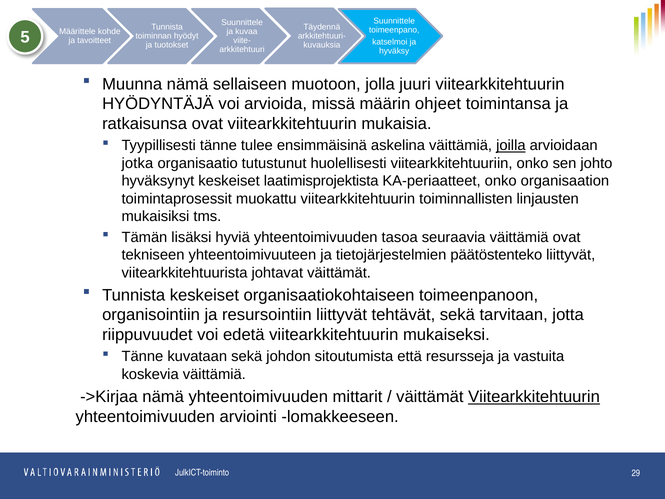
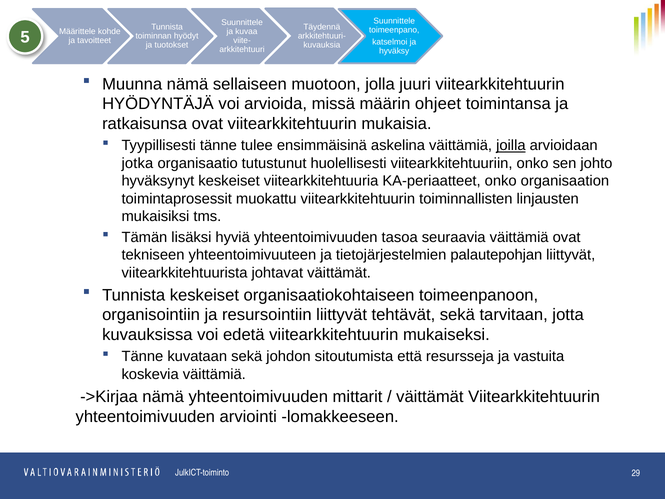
laatimisprojektista: laatimisprojektista -> viitearkkitehtuuria (321, 181)
päätöstenteko: päätöstenteko -> palautepohjan (496, 255)
riippuvuudet: riippuvuudet -> kuvauksissa (147, 335)
Viitearkkitehtuurin underline: present -> none (534, 396)
